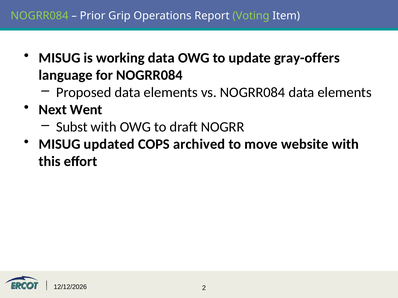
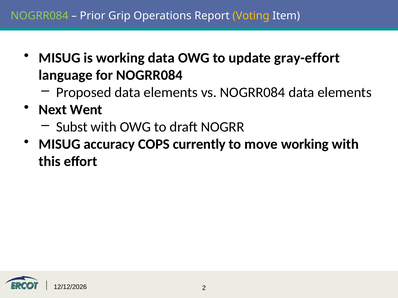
Voting colour: light green -> yellow (251, 16)
gray-offers: gray-offers -> gray-effort (307, 58)
updated: updated -> accuracy (109, 144)
archived: archived -> currently (199, 144)
move website: website -> working (305, 144)
